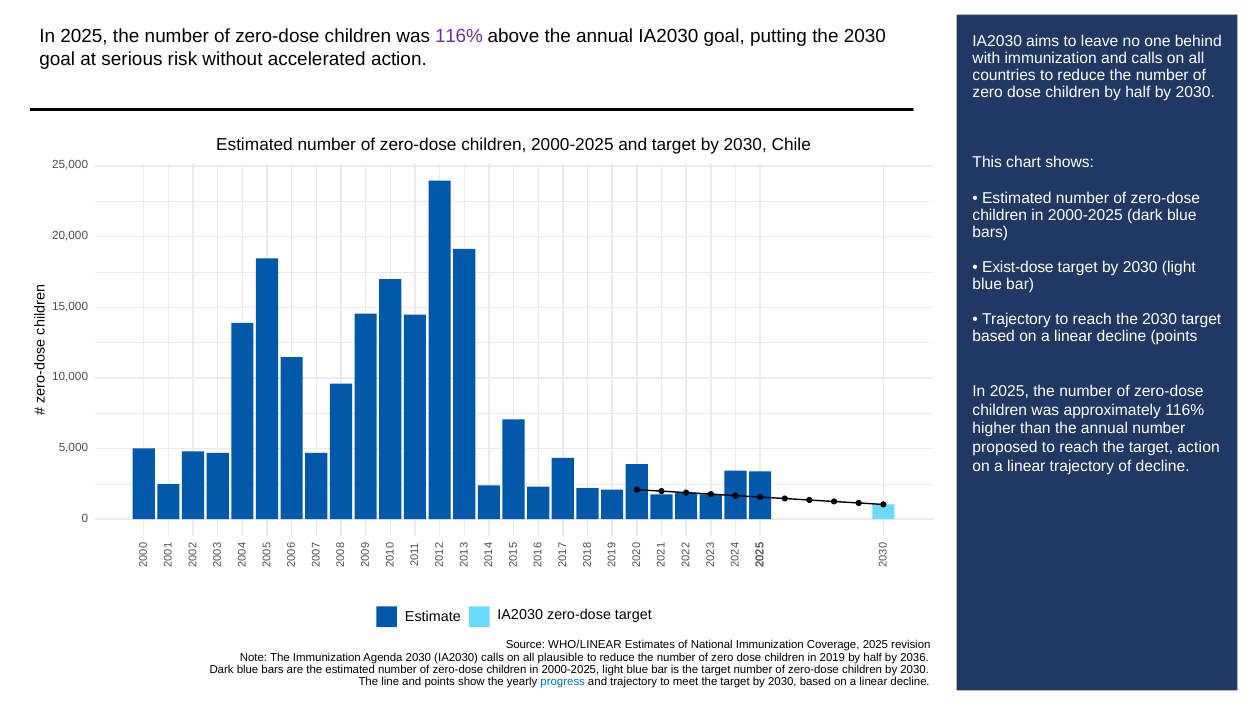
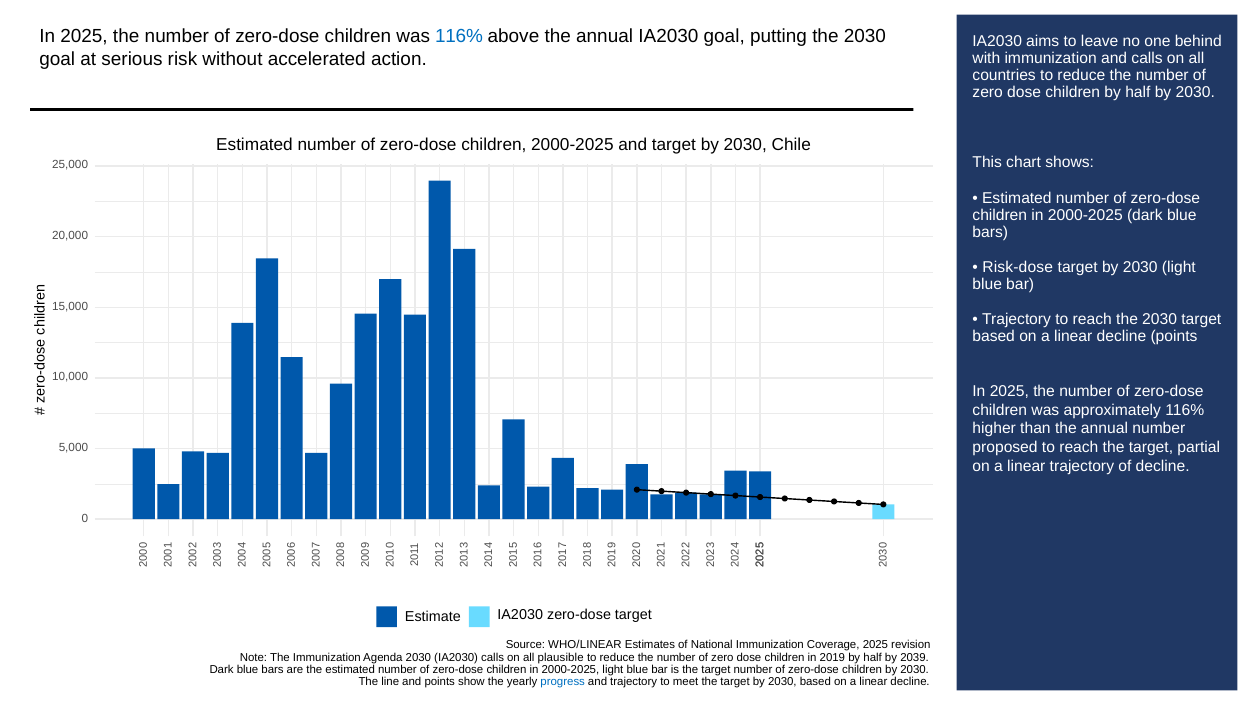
116% colour: purple -> blue (459, 36)
Exist-dose: Exist-dose -> Risk-dose (1018, 267)
target action: action -> partial (1199, 447)
2036: 2036 -> 2039 (915, 657)
